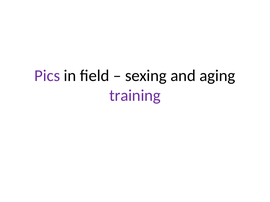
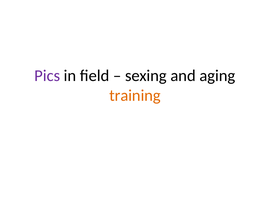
training colour: purple -> orange (135, 96)
